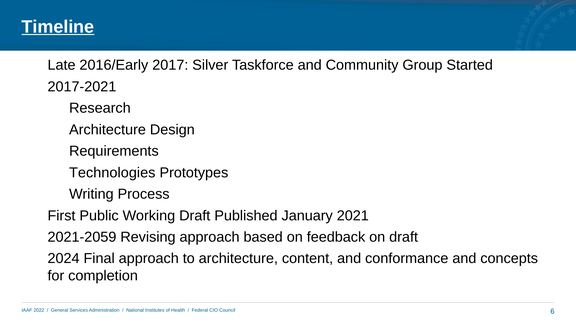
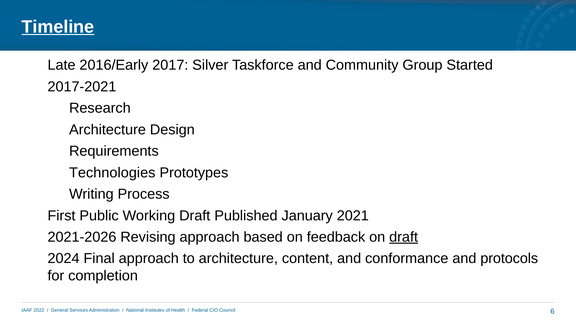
2021-2059: 2021-2059 -> 2021-2026 (82, 237)
draft underline: none -> present (404, 237)
concepts: concepts -> protocols (509, 259)
